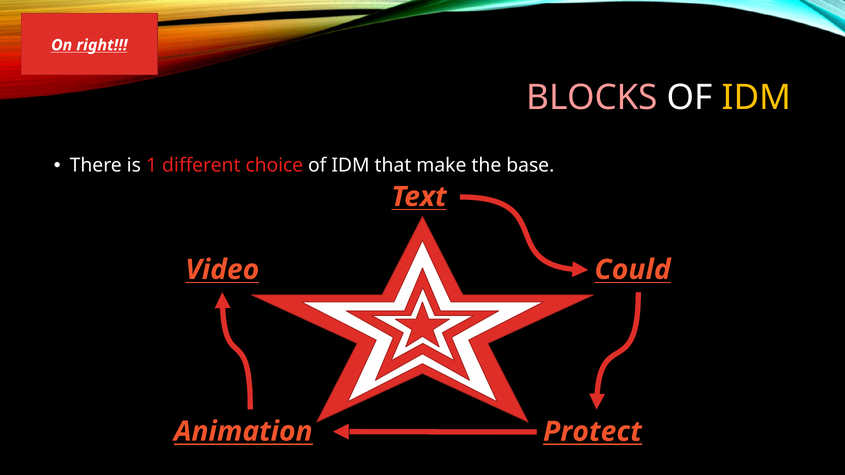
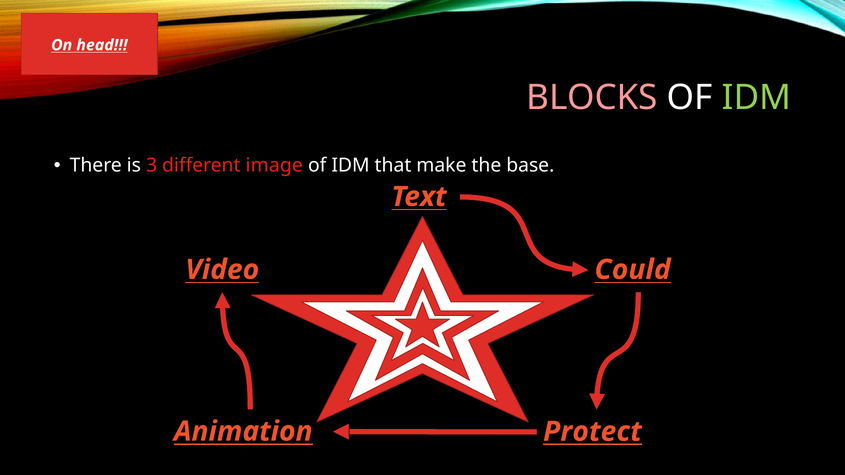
right: right -> head (102, 45)
IDM colour: yellow -> light green (756, 98)
1: 1 -> 3 (152, 166)
choice: choice -> image (274, 166)
